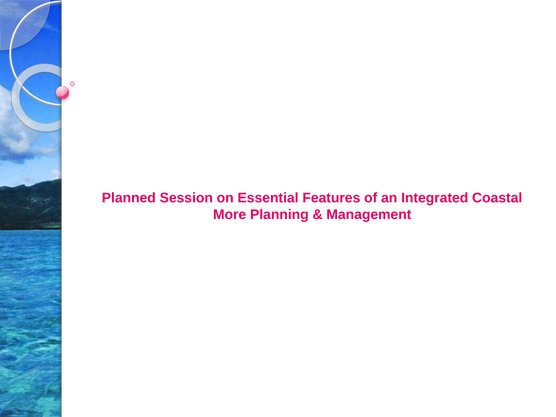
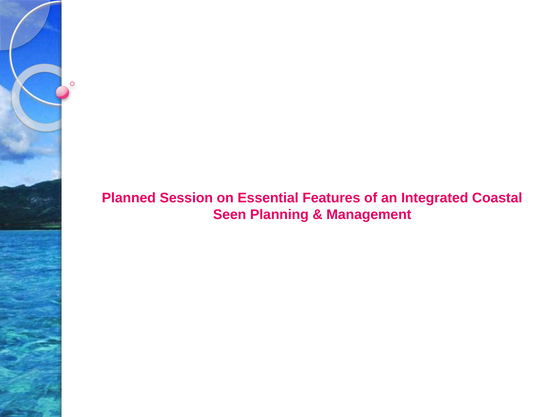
More: More -> Seen (230, 215)
